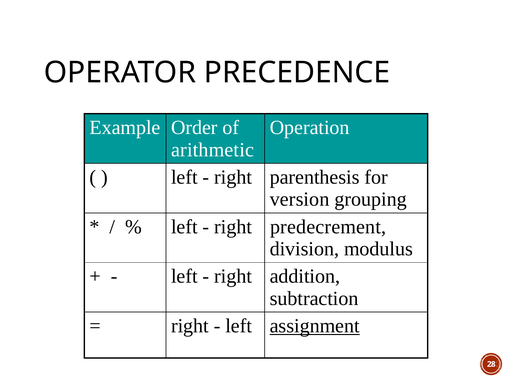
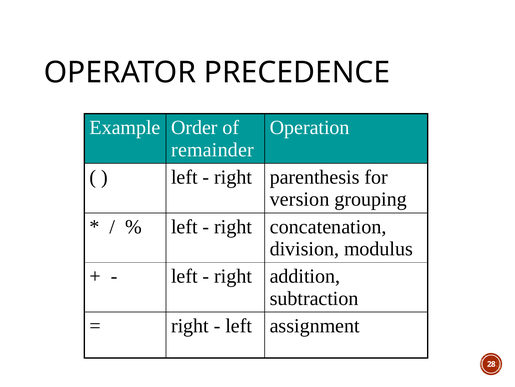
arithmetic: arithmetic -> remainder (213, 149)
predecrement: predecrement -> concatenation (328, 226)
assignment underline: present -> none (315, 325)
